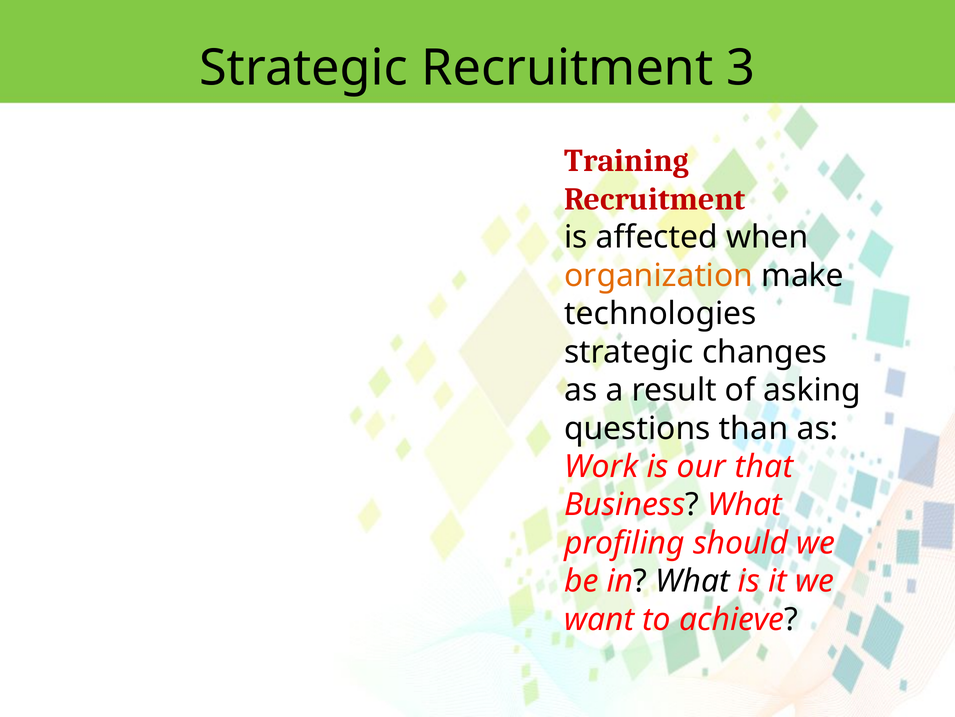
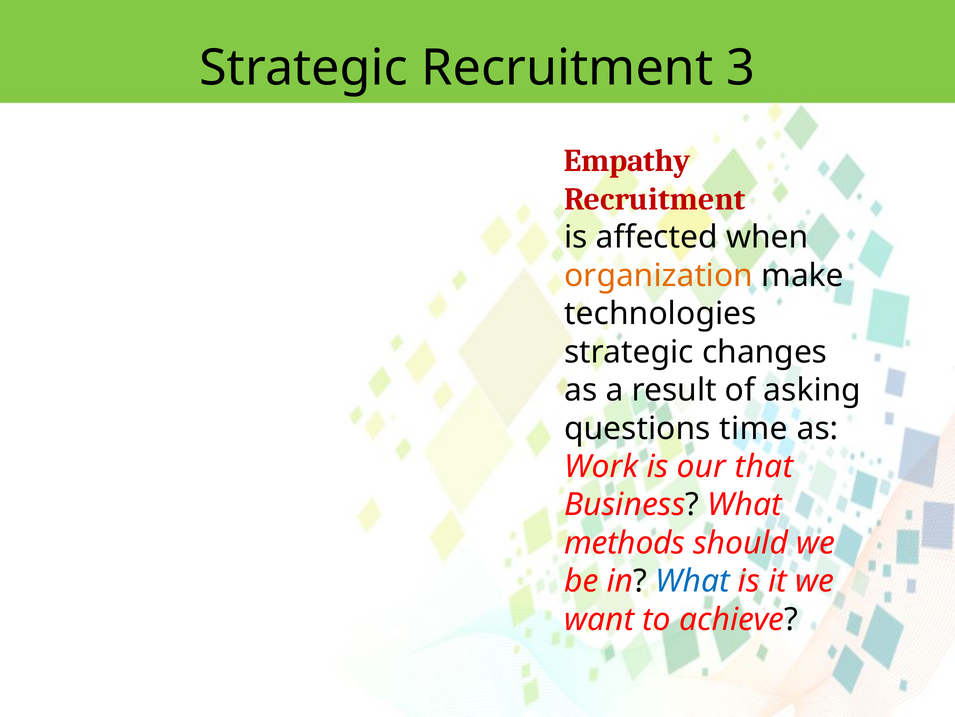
Training: Training -> Empathy (627, 161)
than: than -> time (753, 428)
profiling: profiling -> methods (625, 543)
What colour: black -> blue (693, 581)
